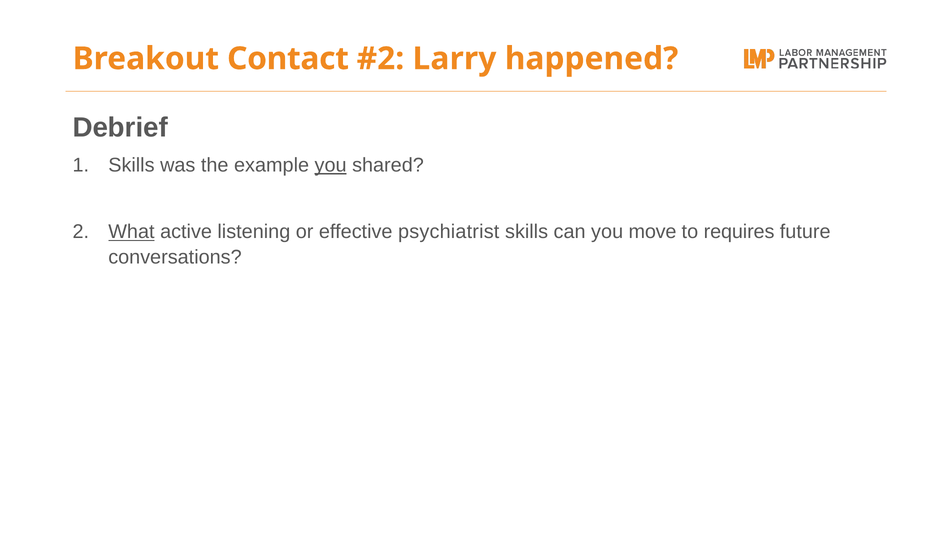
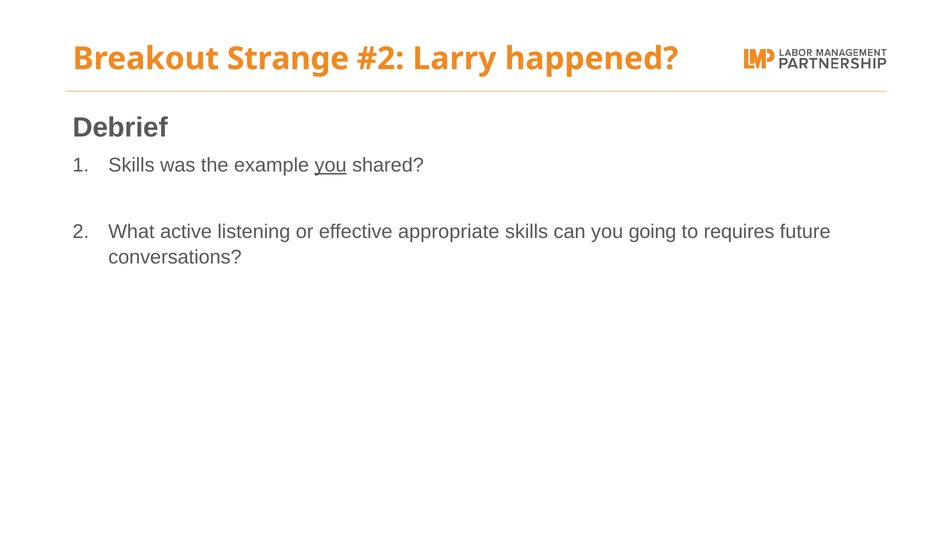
Contact: Contact -> Strange (288, 59)
What underline: present -> none (131, 232)
psychiatrist: psychiatrist -> appropriate (449, 232)
move: move -> going (653, 232)
